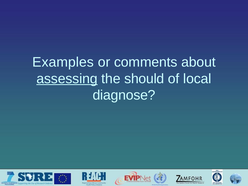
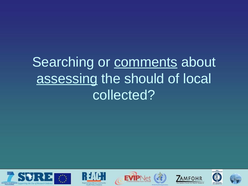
Examples: Examples -> Searching (63, 62)
comments underline: none -> present (146, 62)
diagnose: diagnose -> collected (124, 95)
